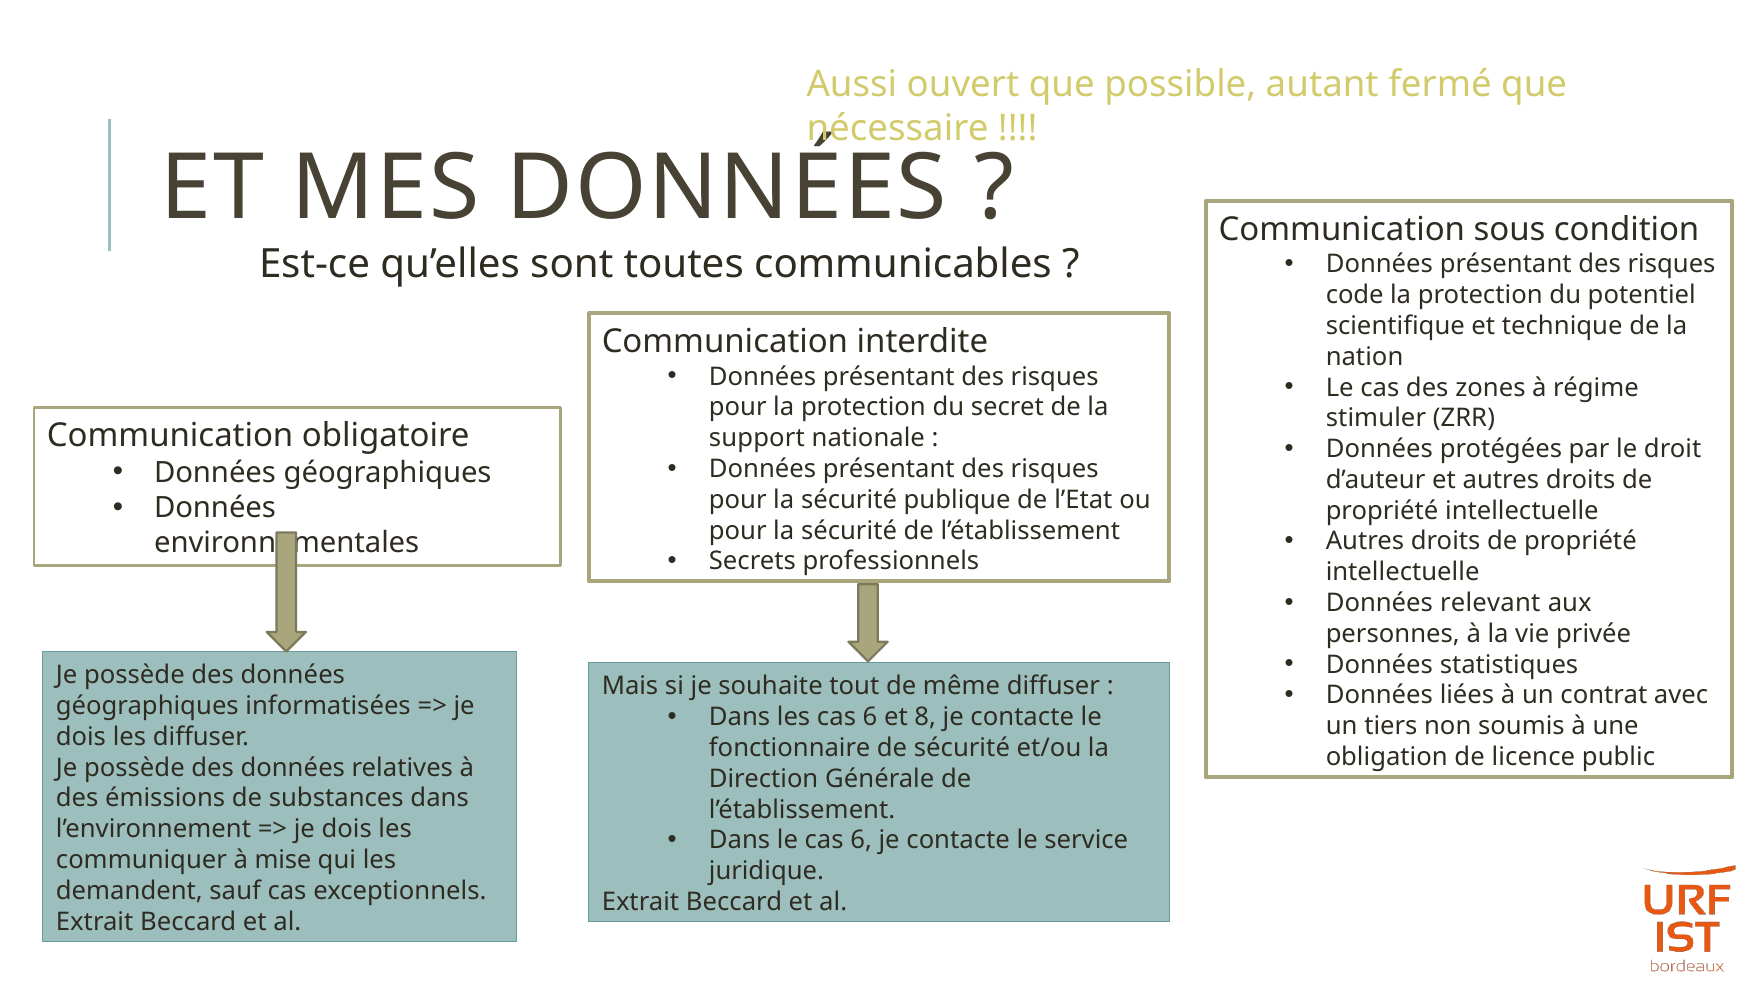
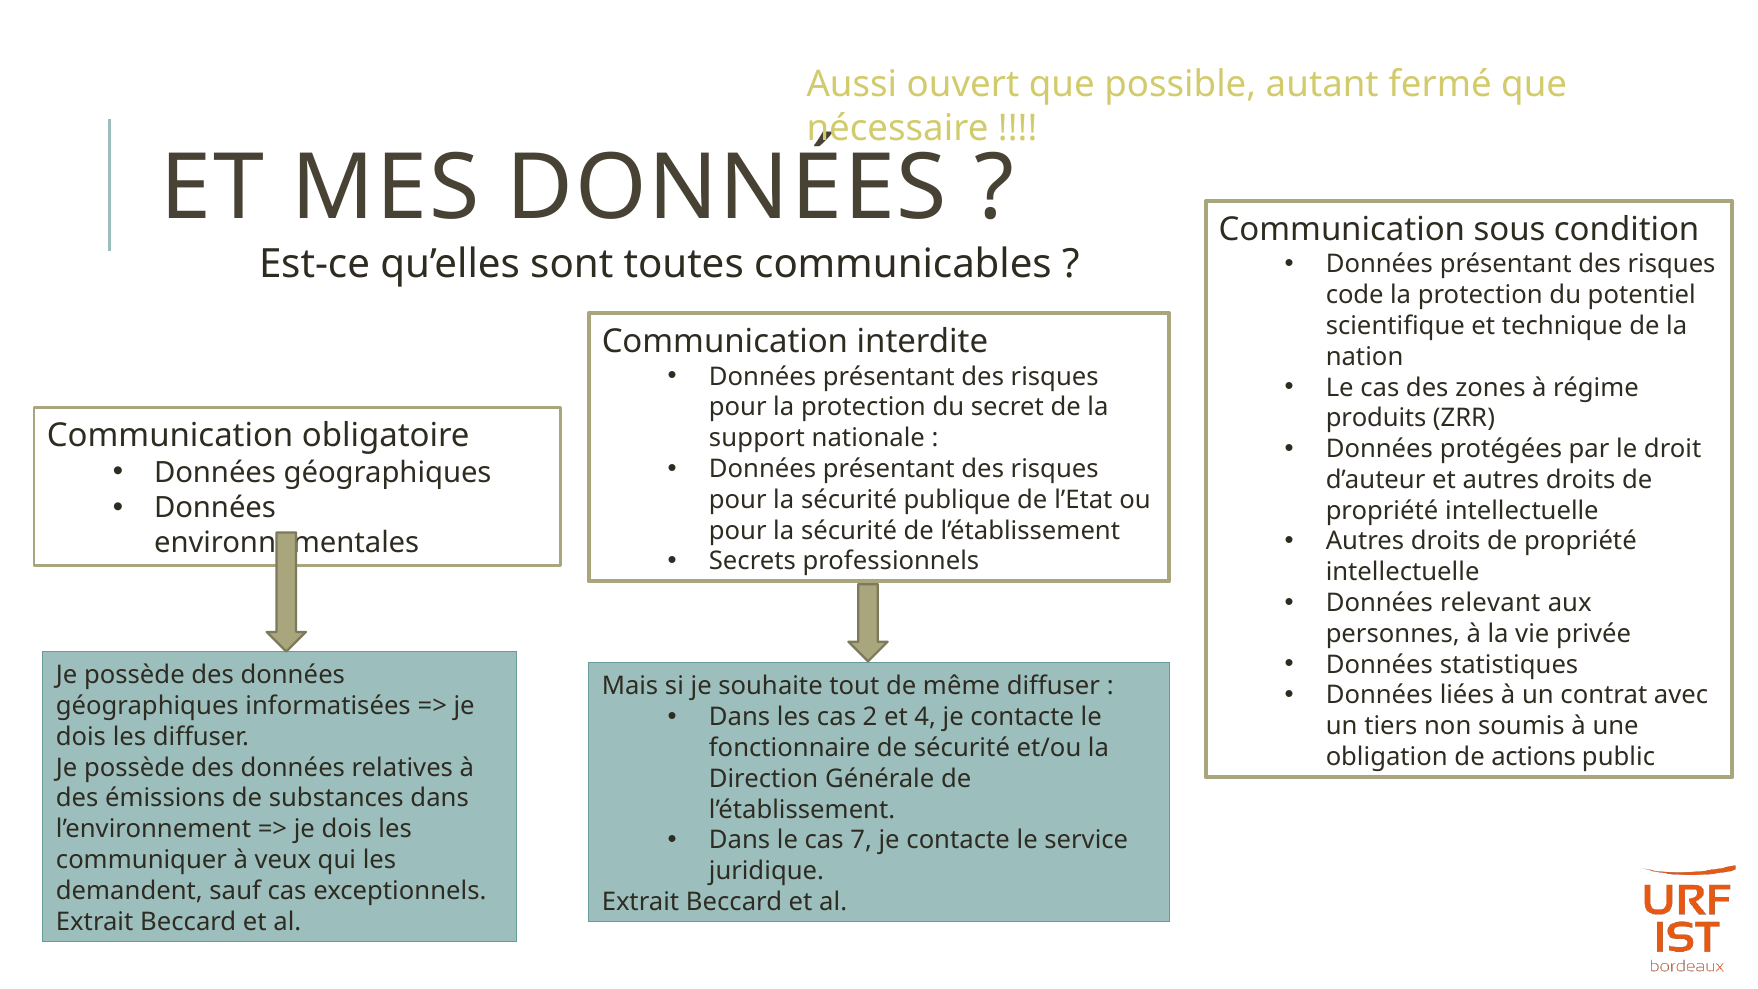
stimuler: stimuler -> produits (1376, 418)
les cas 6: 6 -> 2 (870, 717)
8: 8 -> 4 (925, 717)
licence: licence -> actions (1534, 757)
le cas 6: 6 -> 7 (861, 840)
mise: mise -> veux (283, 860)
